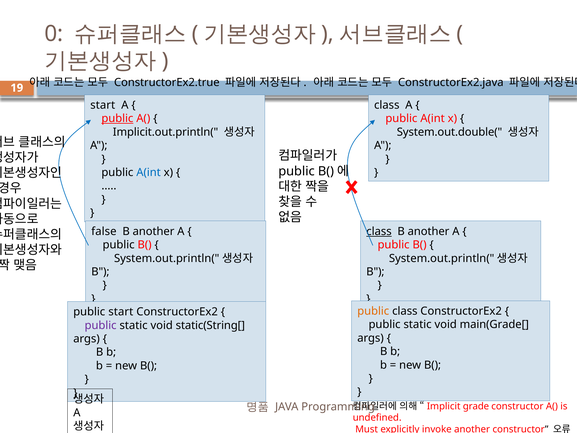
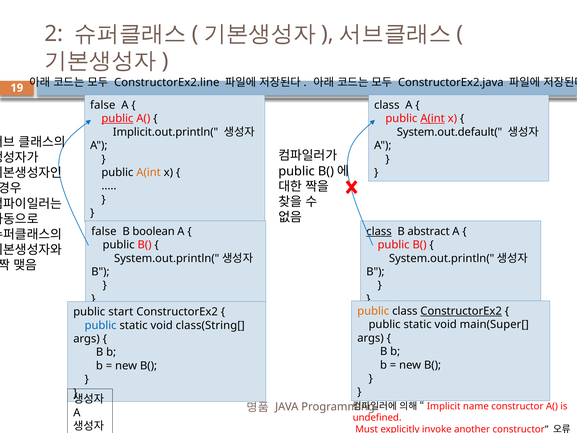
0: 0 -> 2 (54, 34)
ConstructorEx2.true: ConstructorEx2.true -> ConstructorEx2.line (167, 82)
start: start -> false (103, 105)
A(int underline: none -> present (433, 118)
System.out.double(: System.out.double( -> System.out.default( (450, 132)
A(int colour: blue -> orange (149, 172)
another: another -> boolean (154, 231)
another: another -> abstract (429, 231)
ConstructorEx2 underline: none -> present (461, 311)
main(Grade[: main(Grade[ -> main(Super[ (494, 324)
public colour: purple -> blue (101, 325)
static(String[: static(String[ -> class(String[ (210, 325)
grade: grade -> name (476, 406)
